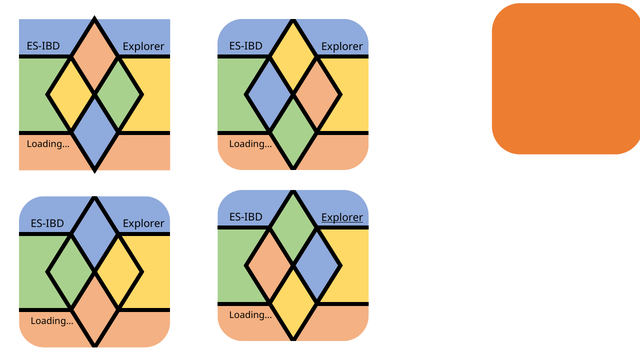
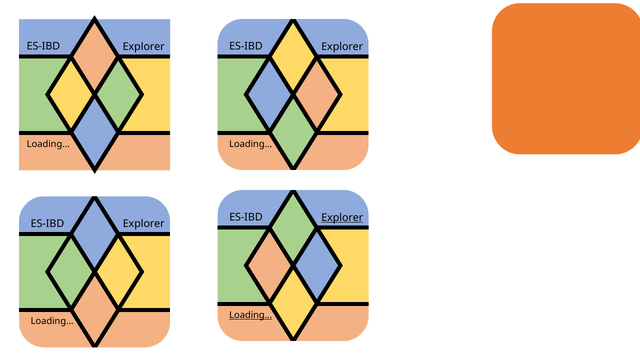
Loading… underline: none -> present (251, 315)
